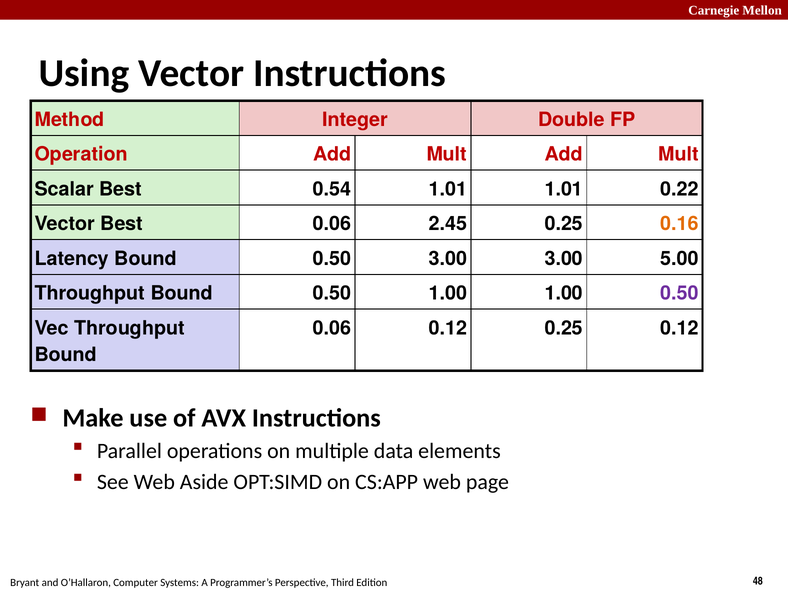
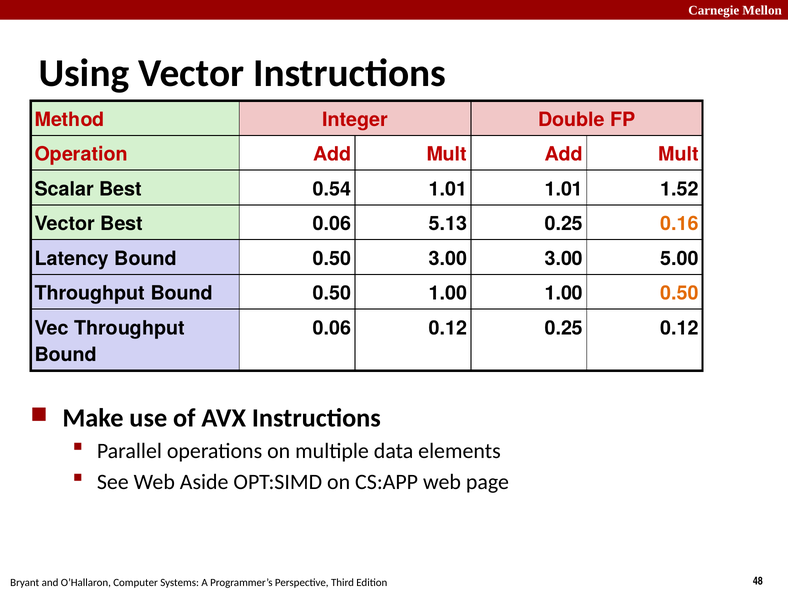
0.22: 0.22 -> 1.52 (680, 189)
2.45: 2.45 -> 5.13 (448, 224)
0.50 colour: purple -> orange (680, 293)
